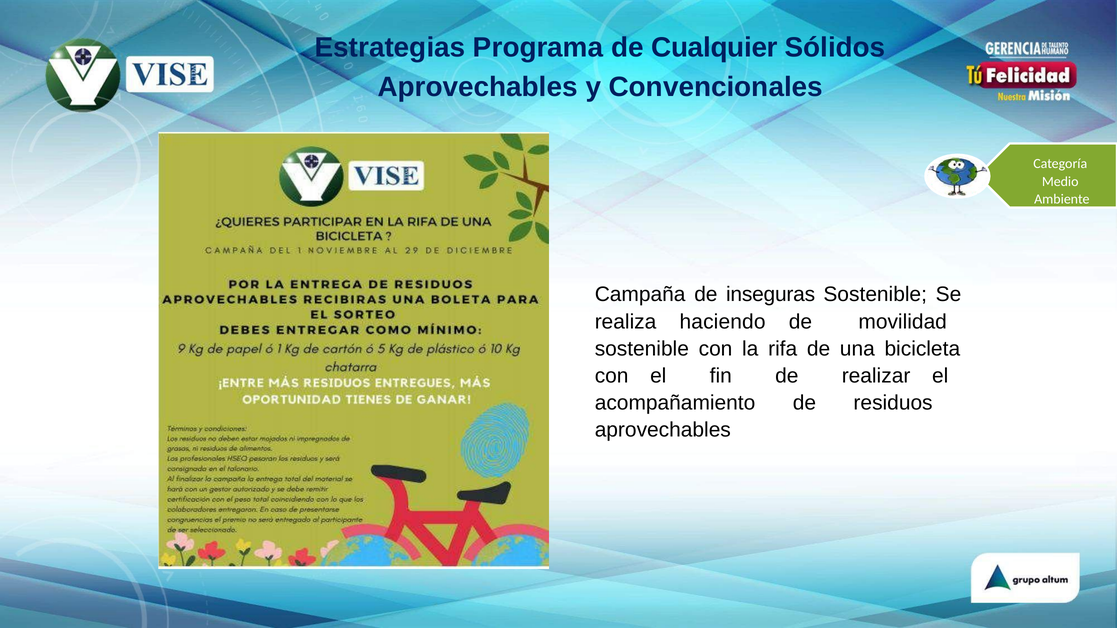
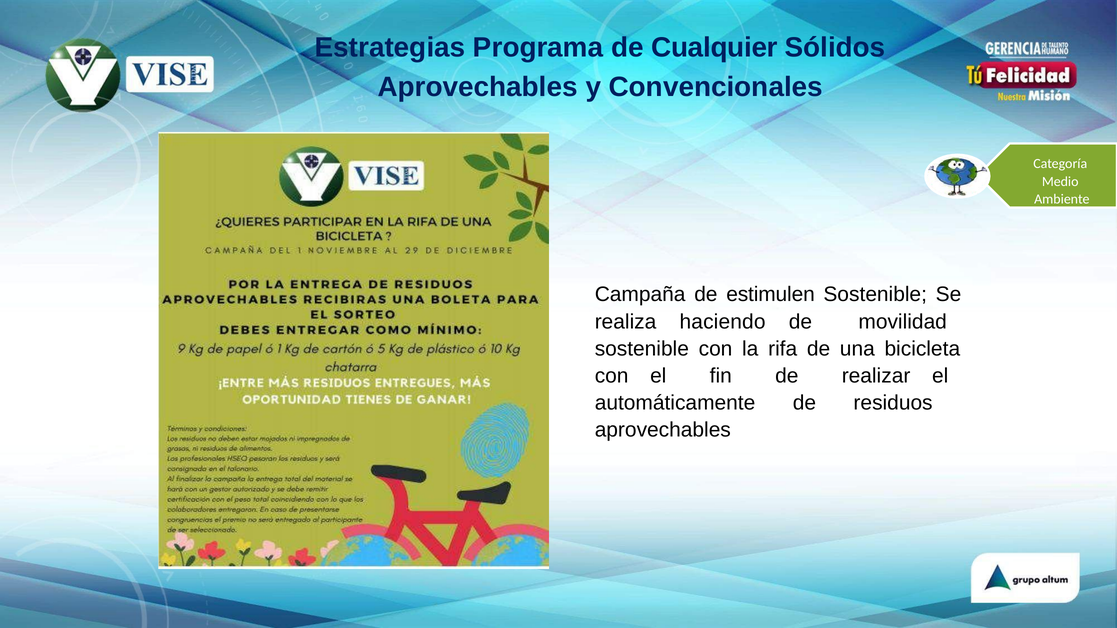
inseguras: inseguras -> estimulen (771, 295)
acompañamiento: acompañamiento -> automáticamente (675, 403)
